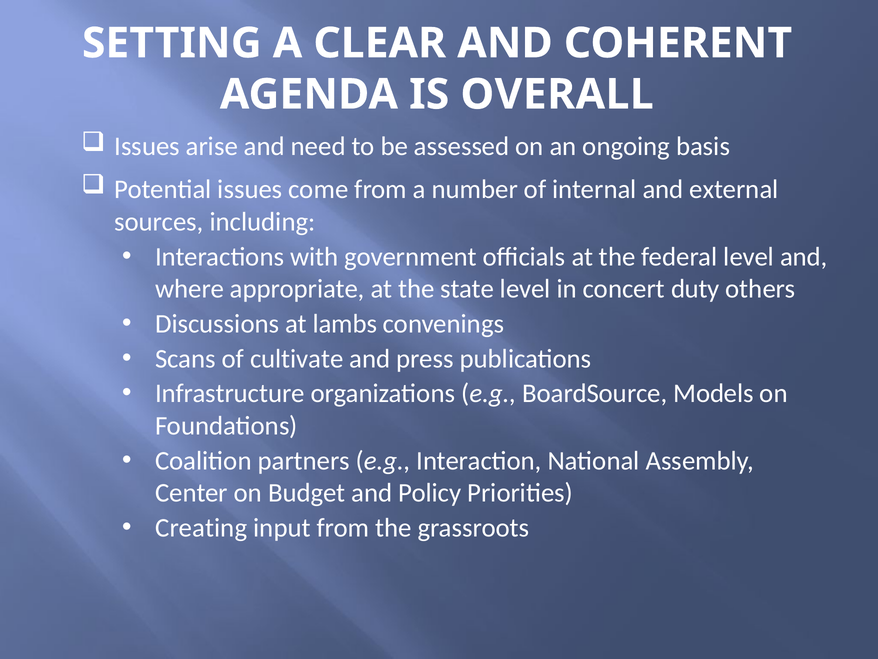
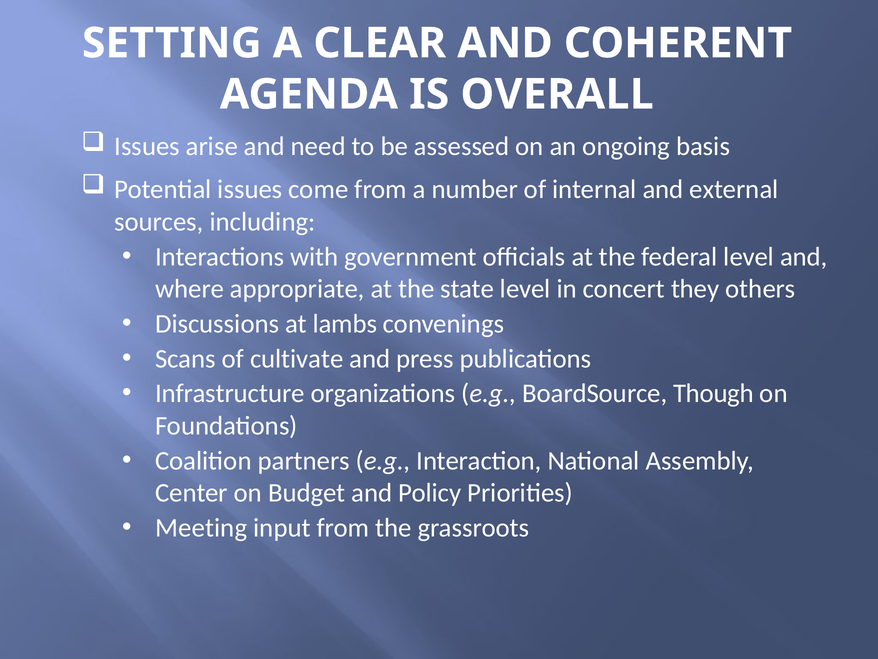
duty: duty -> they (695, 289)
Models: Models -> Though (714, 393)
Creating: Creating -> Meeting (201, 527)
